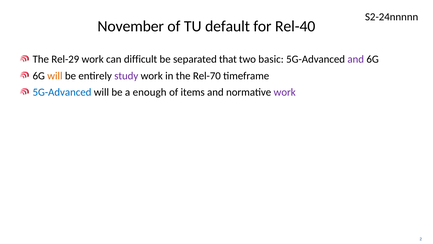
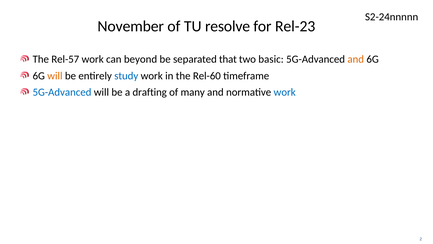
default: default -> resolve (228, 26)
Rel-40: Rel-40 -> Rel-23 (295, 26)
Rel-29: Rel-29 -> Rel-57 (65, 59)
difficult: difficult -> beyond (141, 59)
and colour: purple -> orange (356, 59)
study colour: purple -> blue (126, 76)
Rel-70: Rel-70 -> Rel-60 (207, 76)
enough: enough -> drafting (150, 92)
items: items -> many (193, 92)
work colour: purple -> blue (285, 92)
